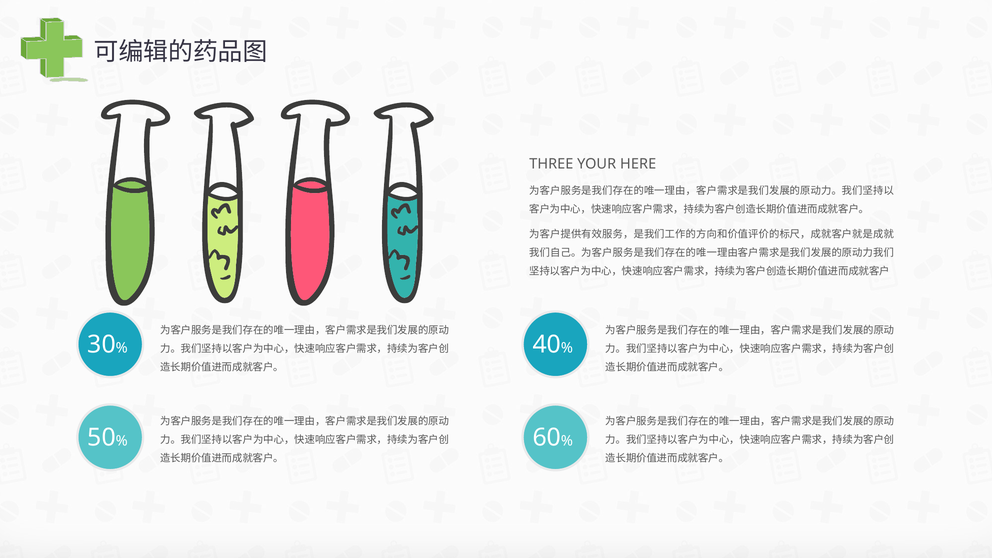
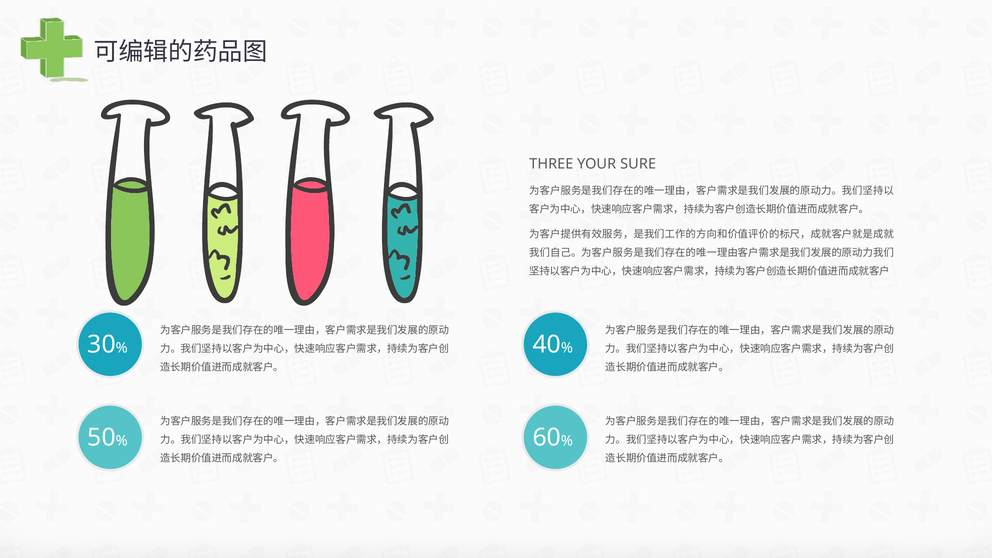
HERE: HERE -> SURE (638, 164)
